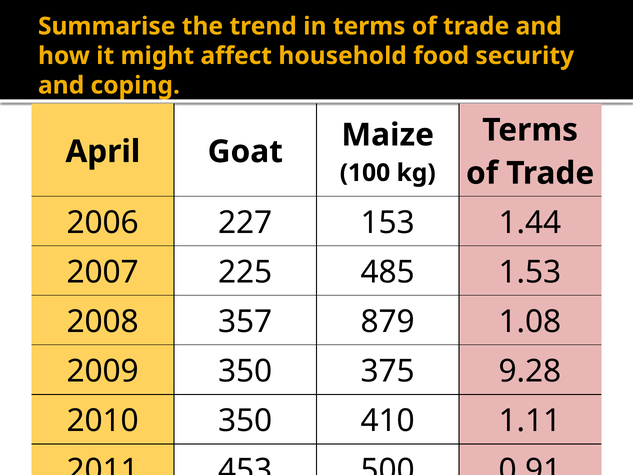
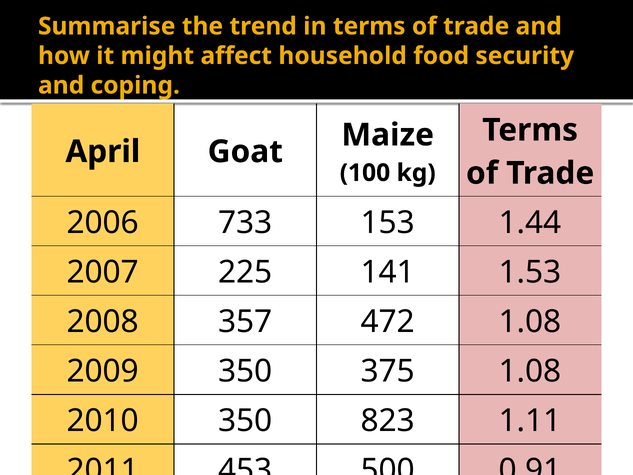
227: 227 -> 733 (245, 223)
485: 485 -> 141 (388, 272)
879: 879 -> 472 (388, 322)
375 9.28: 9.28 -> 1.08 (530, 371)
410: 410 -> 823 (388, 421)
